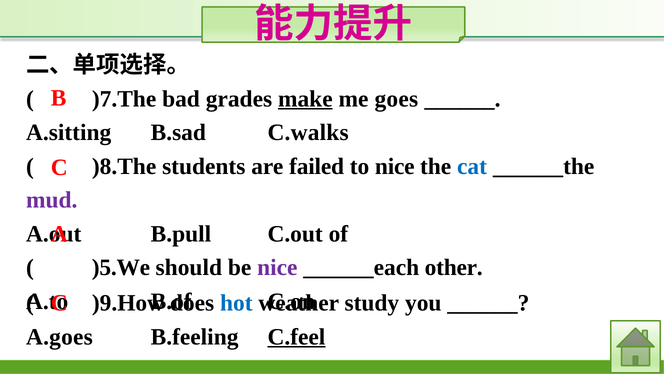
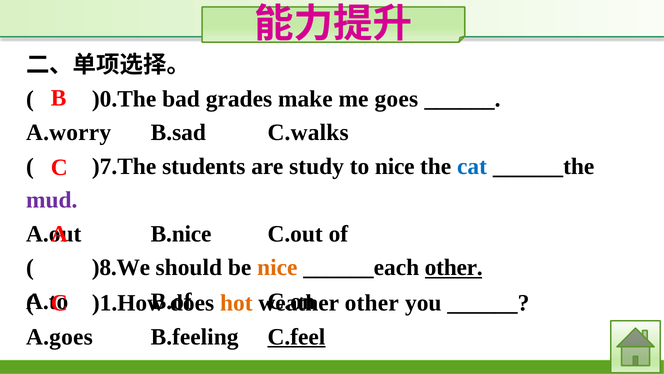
)7.The: )7.The -> )0.The (124, 99)
make underline: present -> none (305, 99)
A.sitting: A.sitting -> A.worry (69, 132)
)8.The: )8.The -> )7.The (124, 166)
failed: failed -> study (317, 166)
B.pull: B.pull -> B.nice (181, 234)
)5.We: )5.We -> )8.We (121, 267)
nice colour: purple -> orange (277, 267)
other underline: none -> present (454, 267)
)9.How: )9.How -> )1.How (128, 303)
hot colour: blue -> orange (236, 303)
study: study -> other (372, 303)
